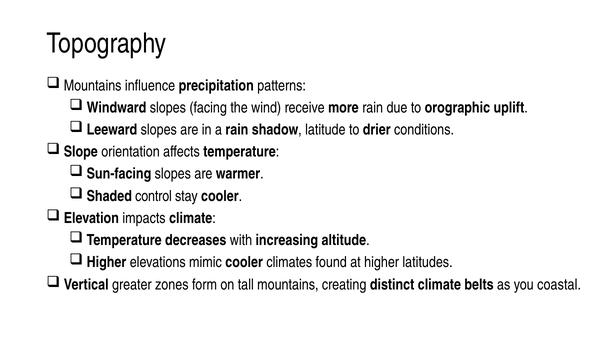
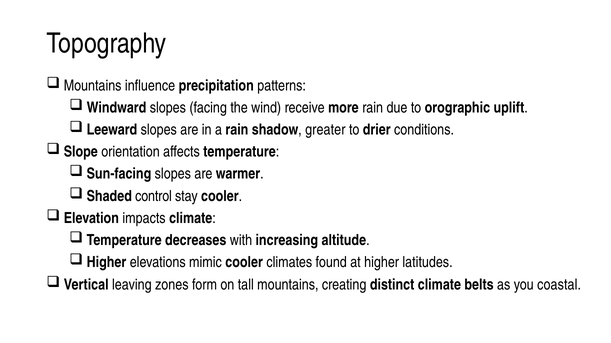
latitude: latitude -> greater (325, 130)
greater: greater -> leaving (132, 285)
